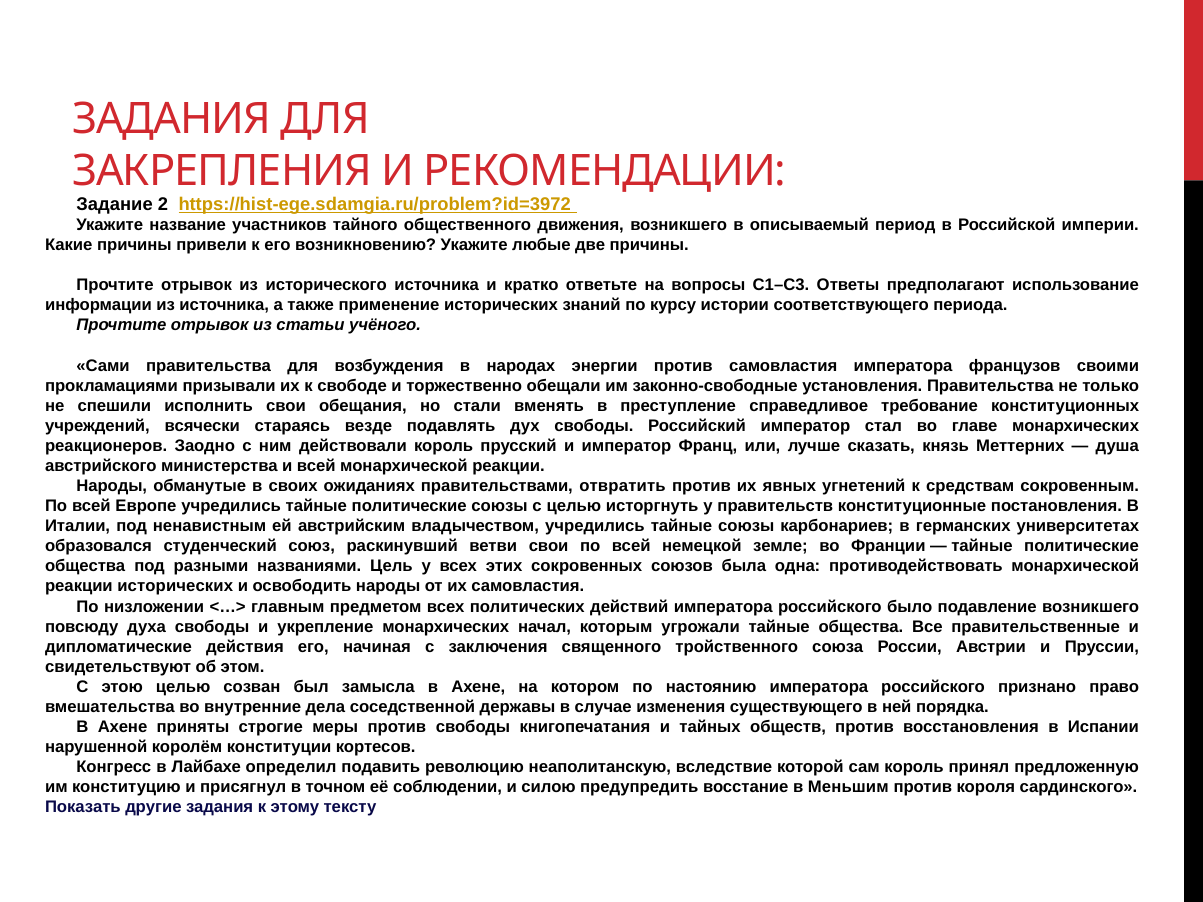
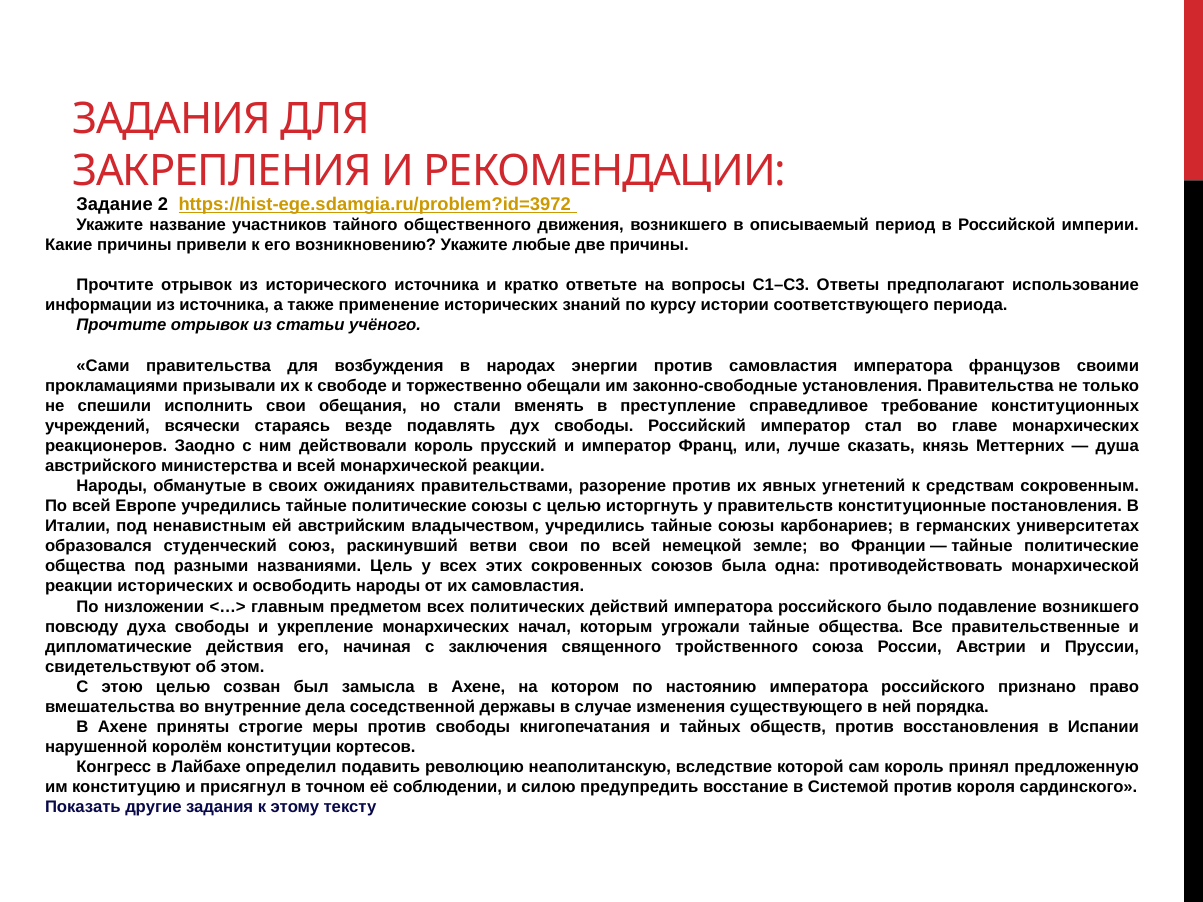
отвратить: отвратить -> разорение (623, 486)
Меньшим: Меньшим -> Системой (848, 787)
